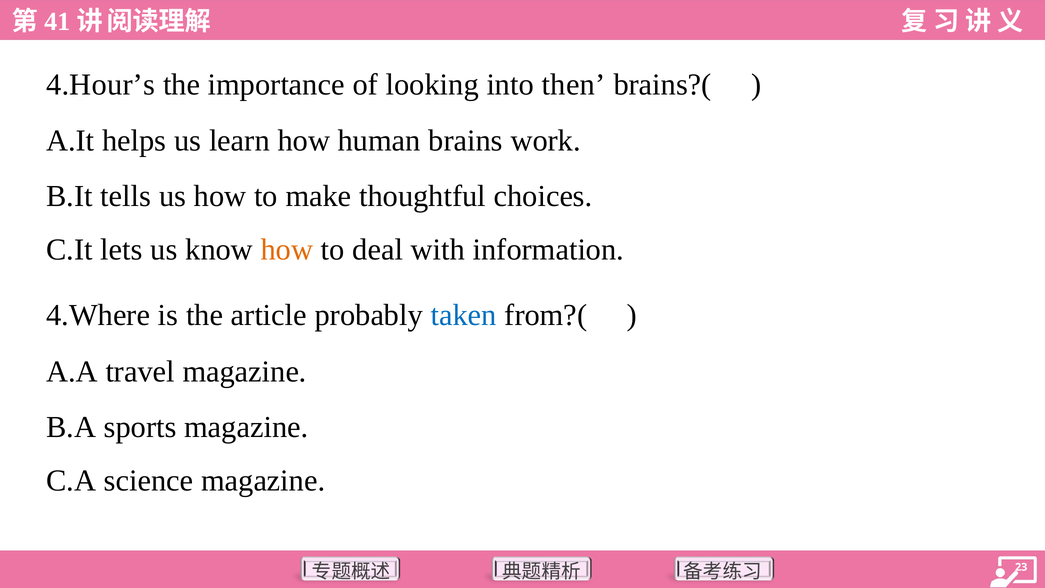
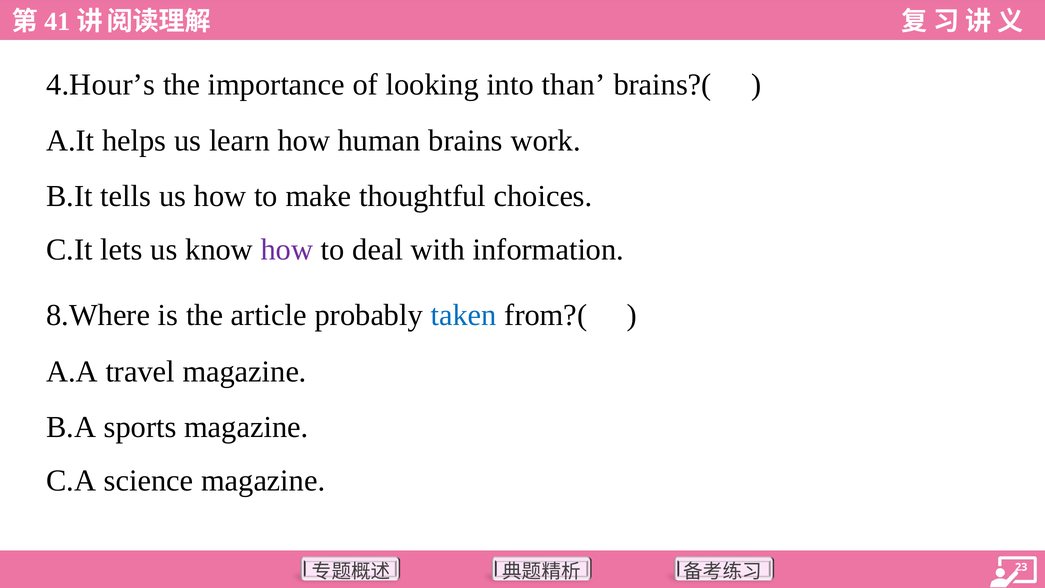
then: then -> than (574, 84)
how colour: orange -> purple (287, 250)
4.Where: 4.Where -> 8.Where (98, 315)
